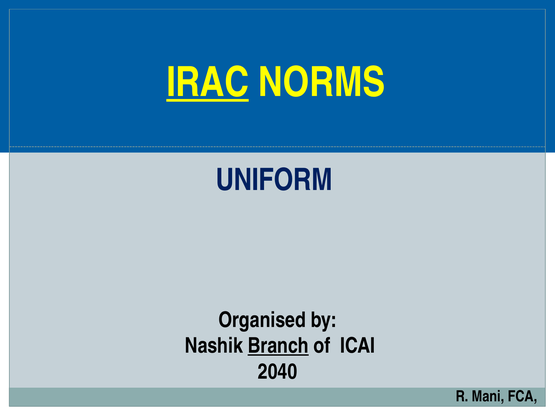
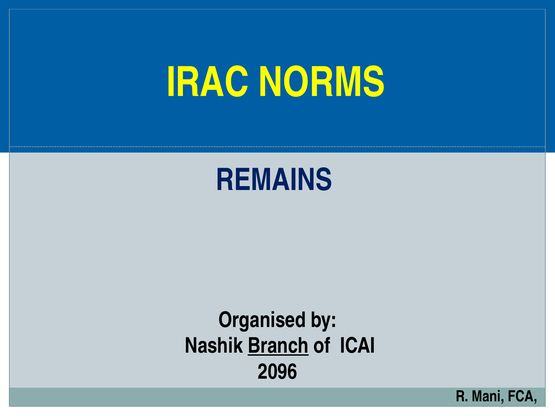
IRAC underline: present -> none (208, 82)
UNIFORM: UNIFORM -> REMAINS (274, 180)
2040: 2040 -> 2096 (278, 372)
